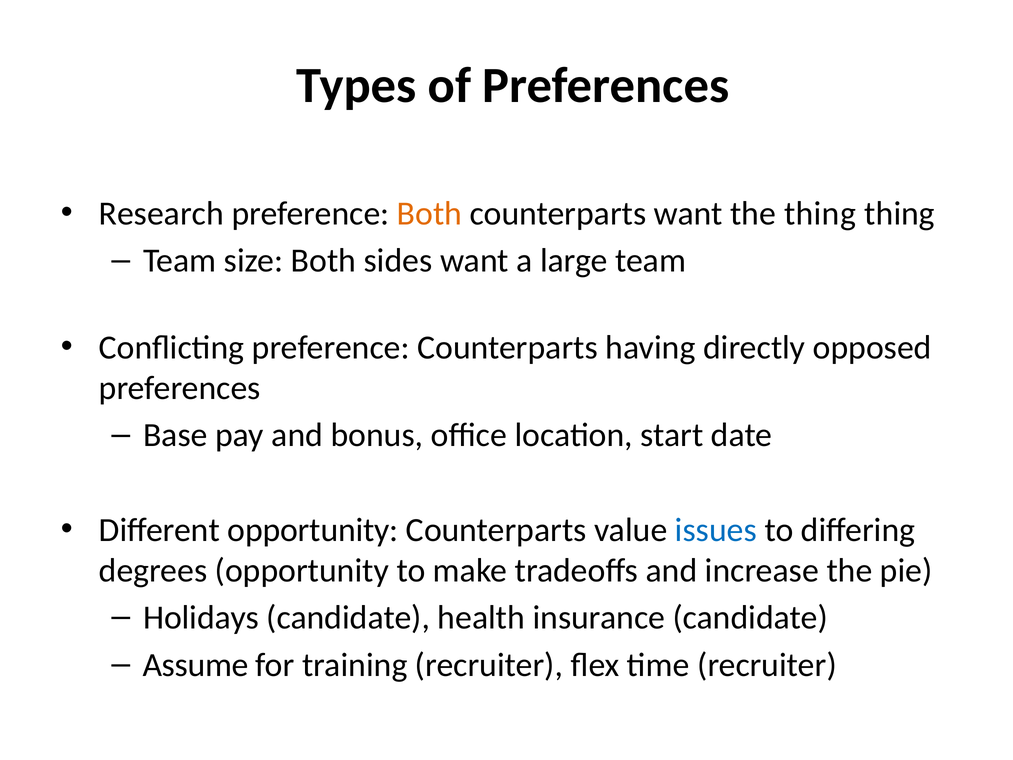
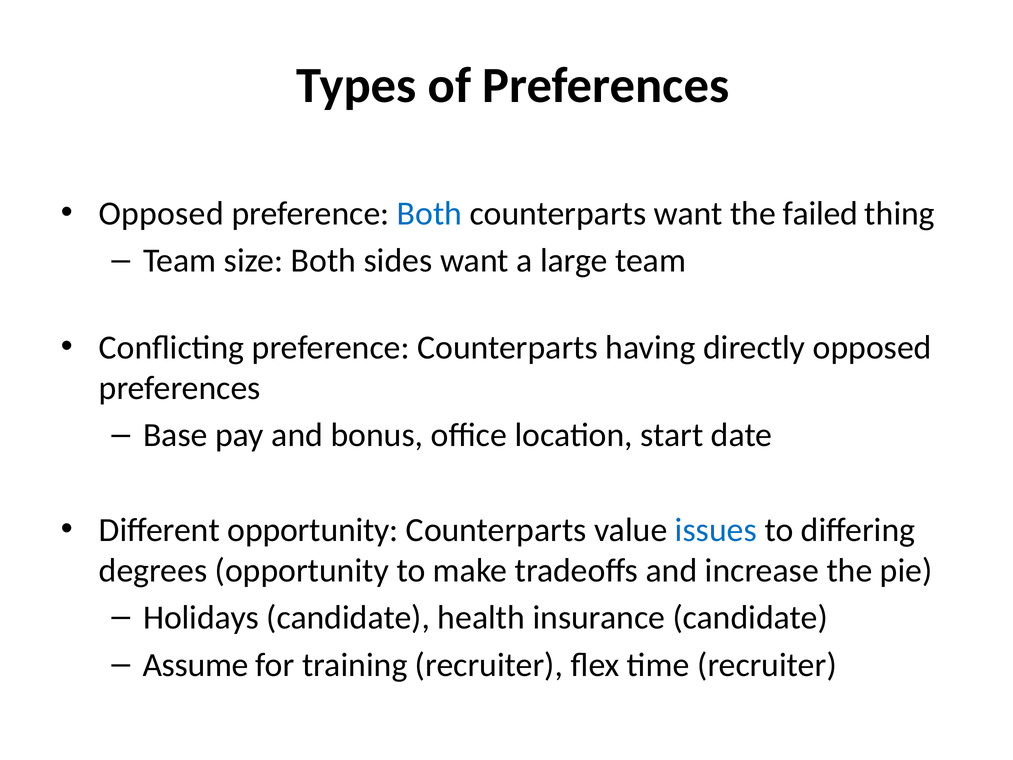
Research: Research -> Opposed (161, 213)
Both colour: orange -> blue (429, 213)
the thing: thing -> failed (820, 213)
